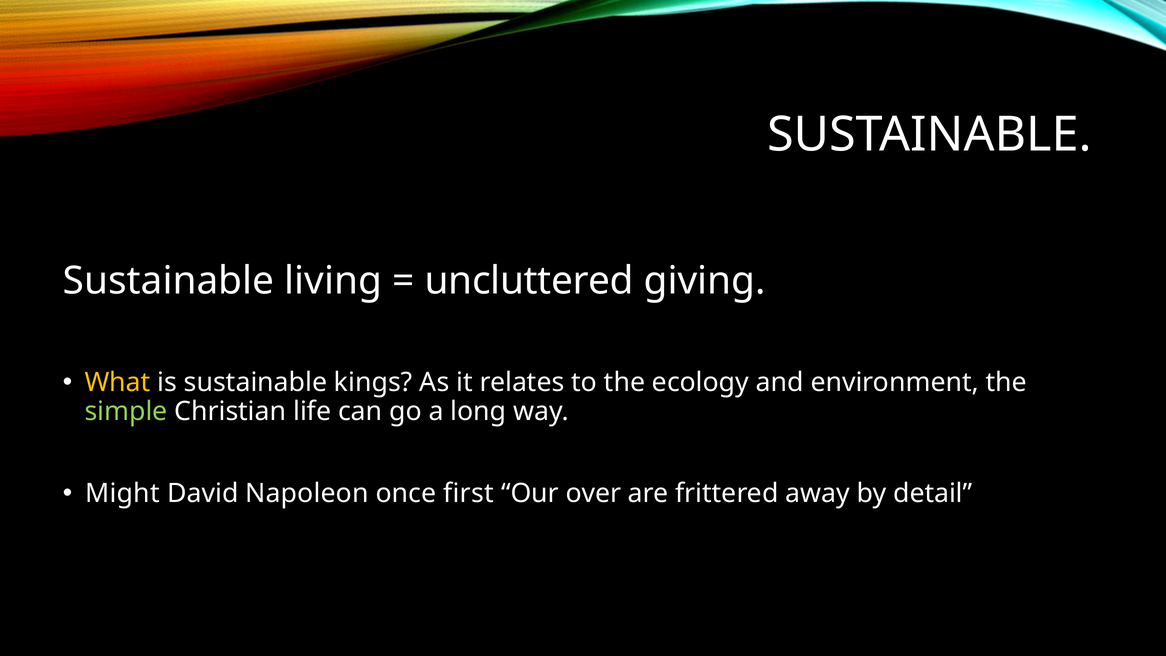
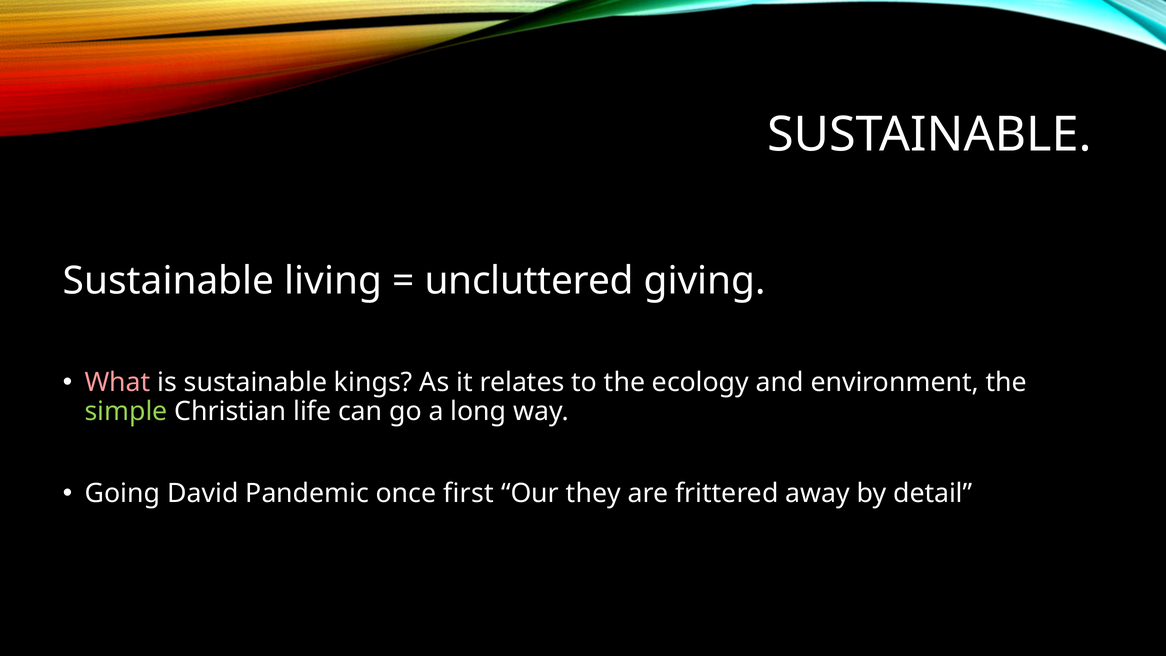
What colour: yellow -> pink (118, 382)
Might: Might -> Going (123, 493)
Napoleon: Napoleon -> Pandemic (307, 493)
over: over -> they (593, 493)
